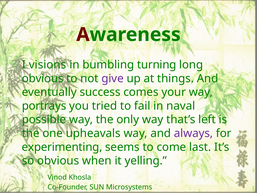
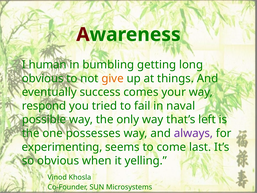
visions: visions -> human (48, 65)
turning: turning -> getting (157, 65)
give colour: purple -> orange (113, 78)
portrays: portrays -> respond (44, 106)
upheavals: upheavals -> possesses (93, 133)
